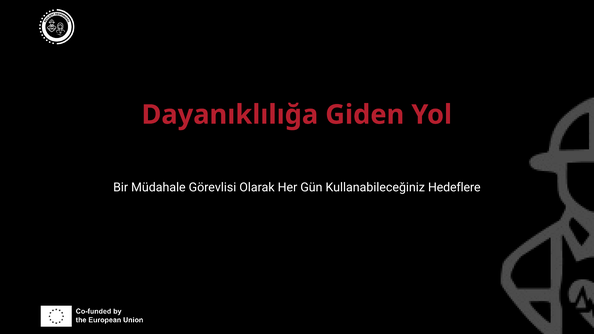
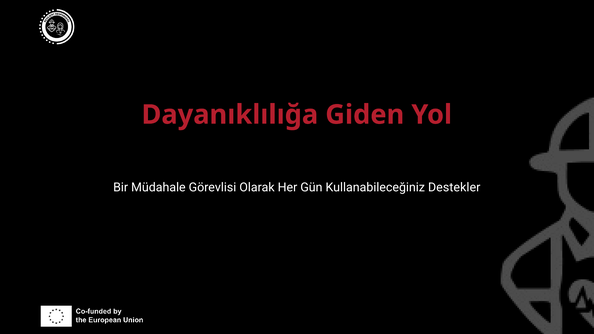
Hedeflere: Hedeflere -> Destekler (454, 188)
